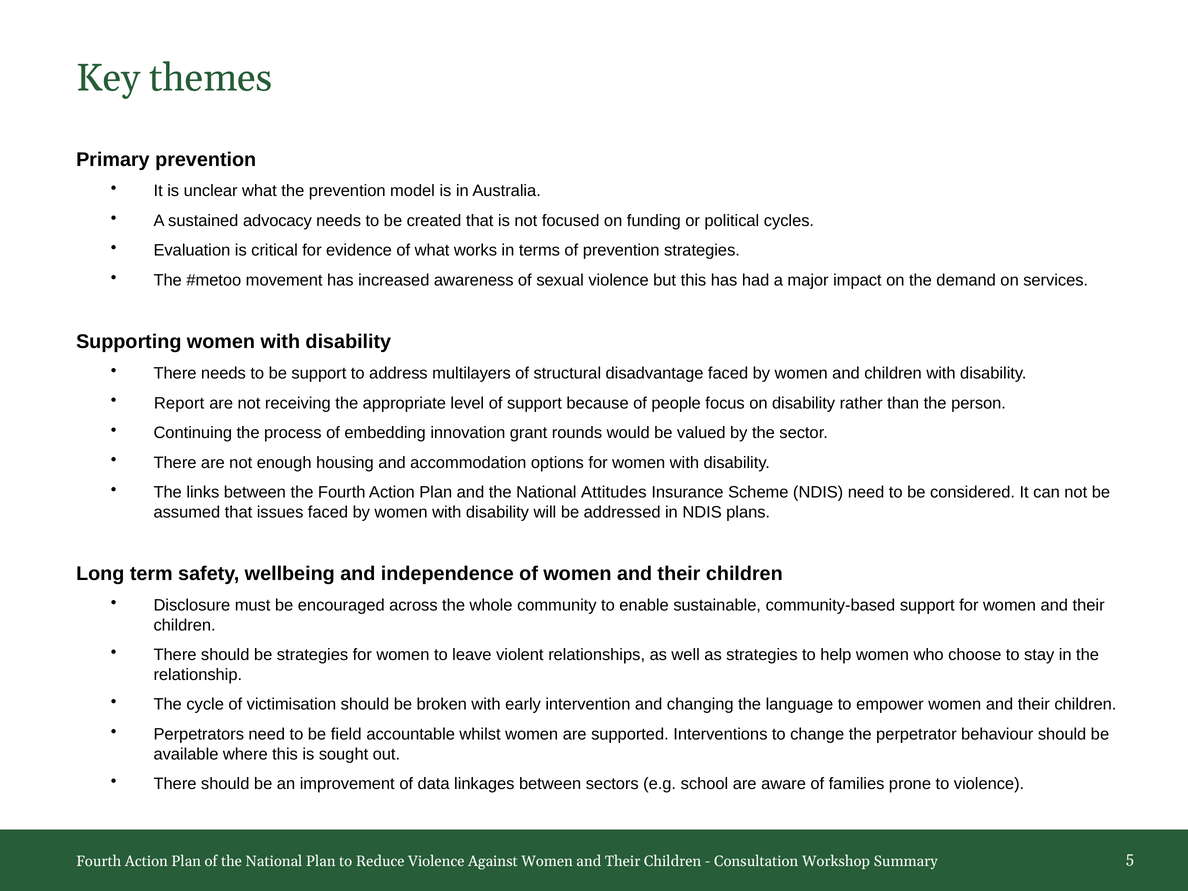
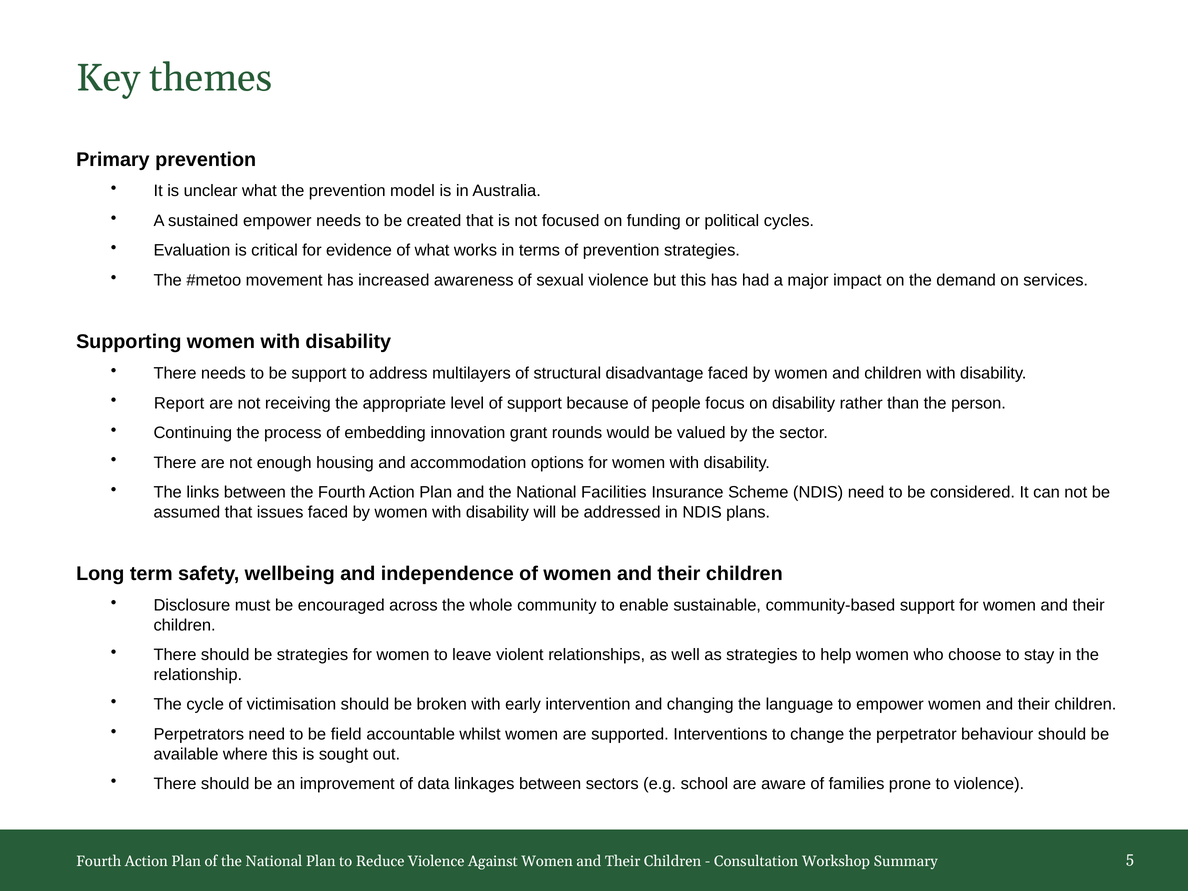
sustained advocacy: advocacy -> empower (277, 221)
Attitudes: Attitudes -> Facilities (614, 492)
